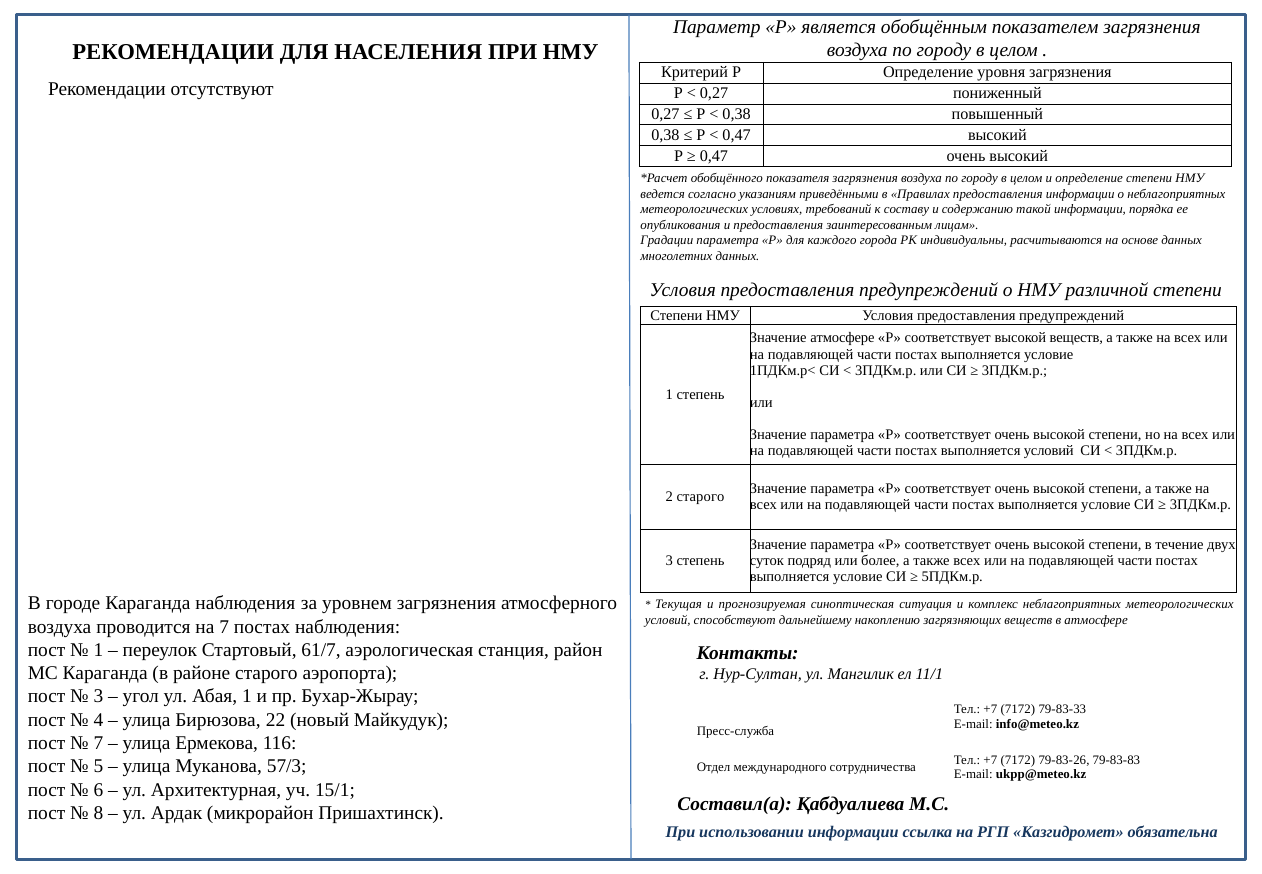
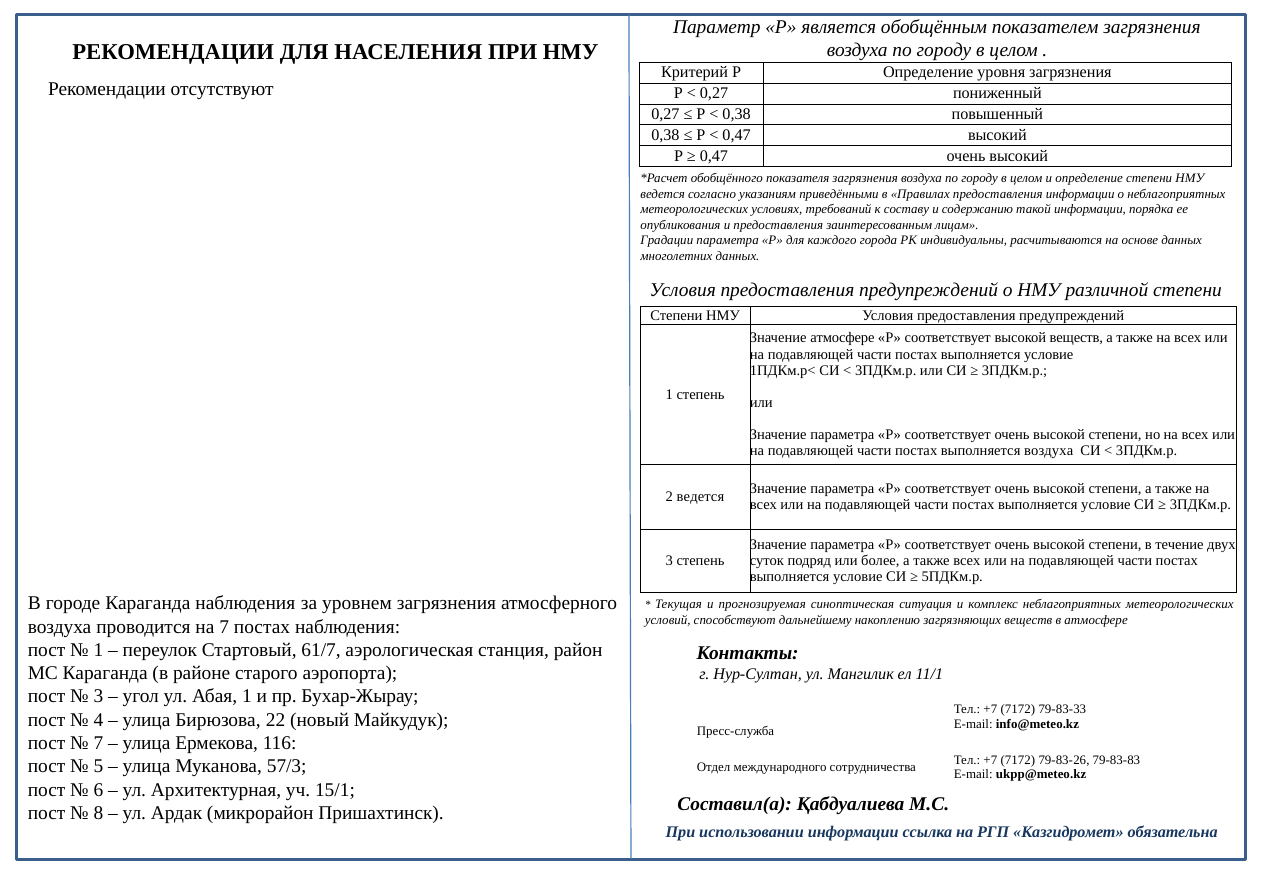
выполняется условий: условий -> воздуха (1049, 451)
2 старого: старого -> ведется (700, 497)
